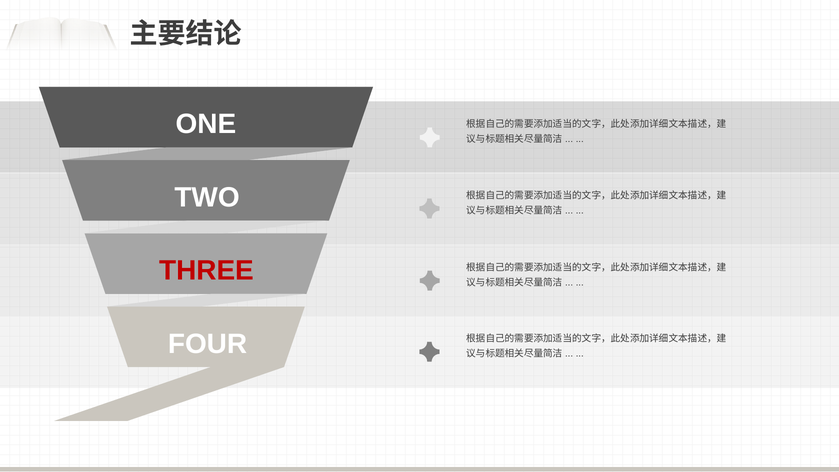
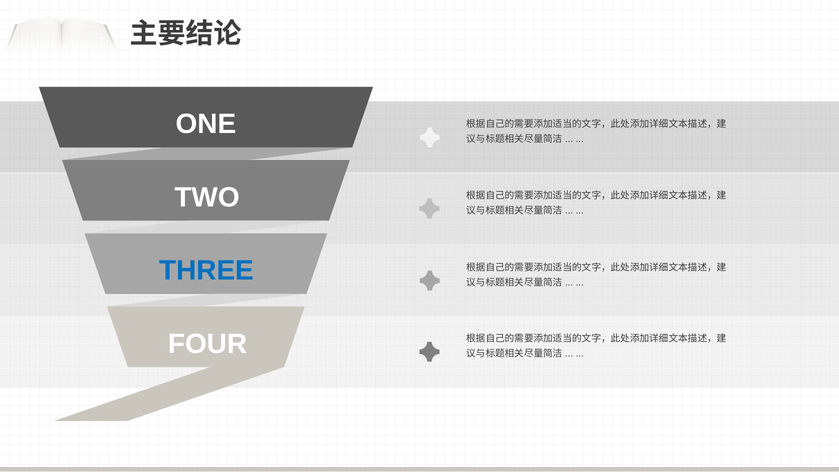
THREE colour: red -> blue (206, 271)
